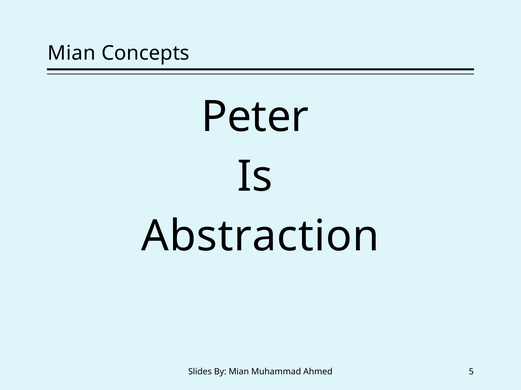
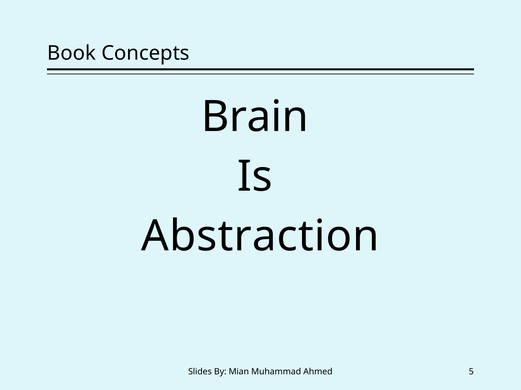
Mian: Mian -> Book (72, 53)
Peter: Peter -> Brain (255, 117)
